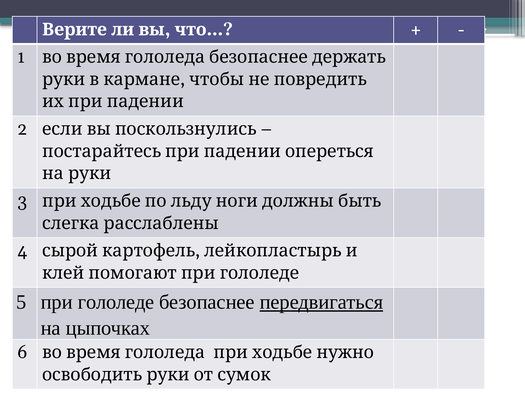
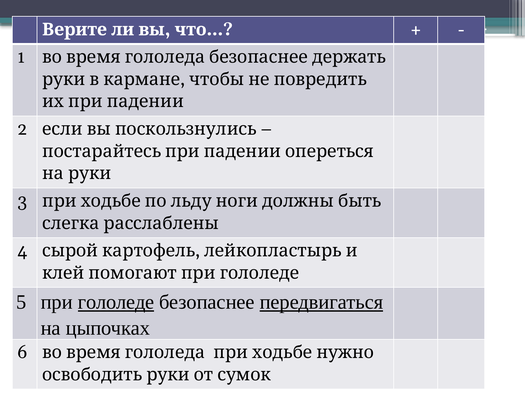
гололеде underline: none -> present (116, 302)
